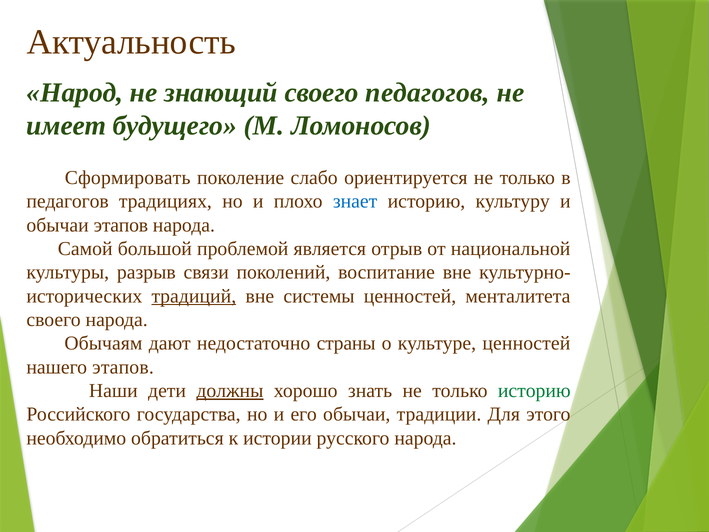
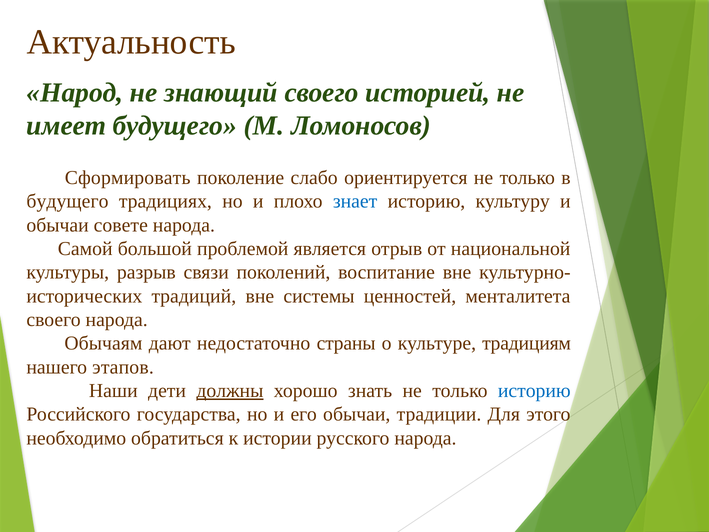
своего педагогов: педагогов -> историей (428, 92)
педагогов: педагогов -> будущего (67, 201)
обычаи этапов: этапов -> совете (121, 225)
традиций underline: present -> none (194, 296)
культуре ценностей: ценностей -> традициям (527, 343)
историю colour: green -> blue (534, 391)
